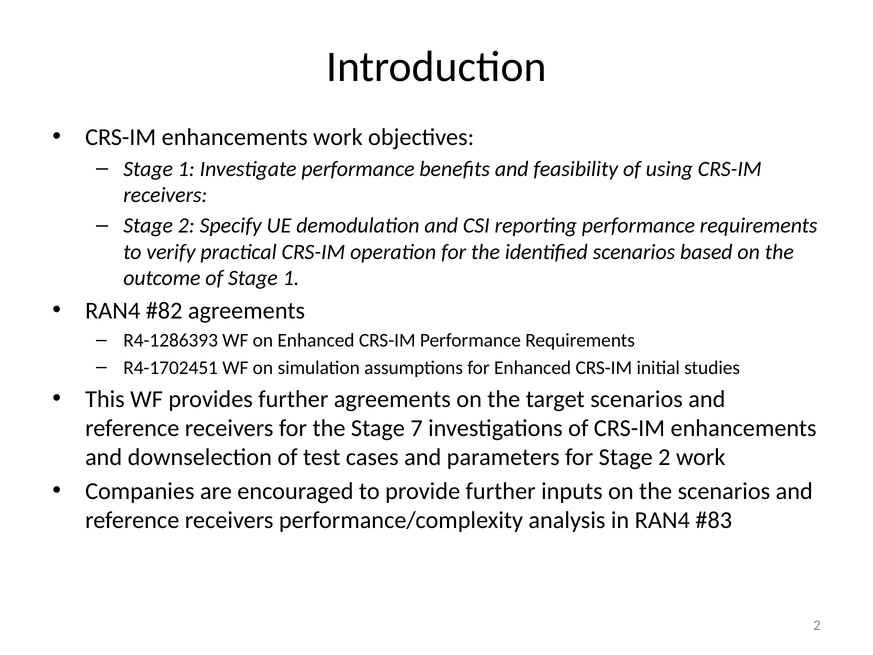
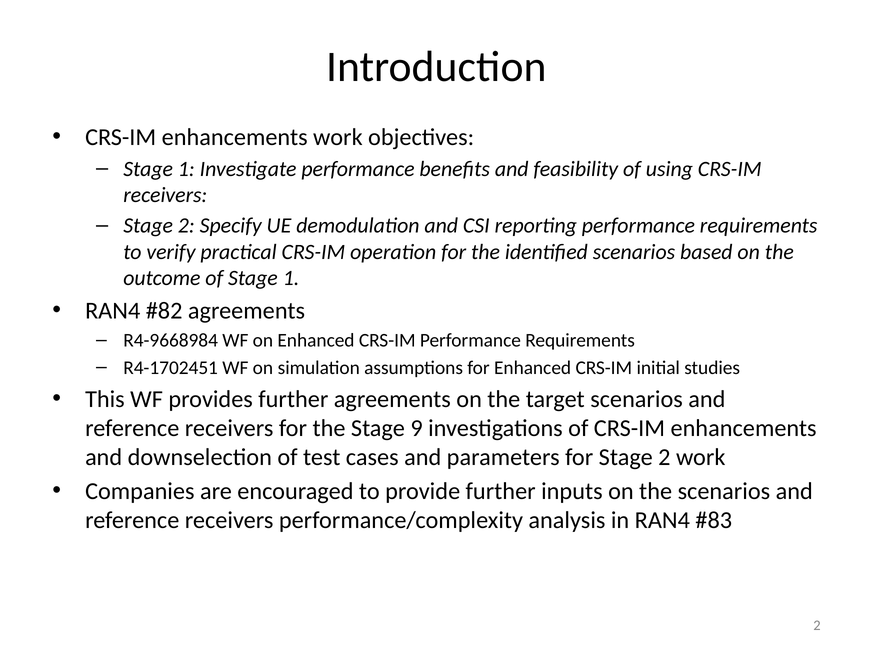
R4-1286393: R4-1286393 -> R4-9668984 (171, 340)
7: 7 -> 9 (417, 428)
